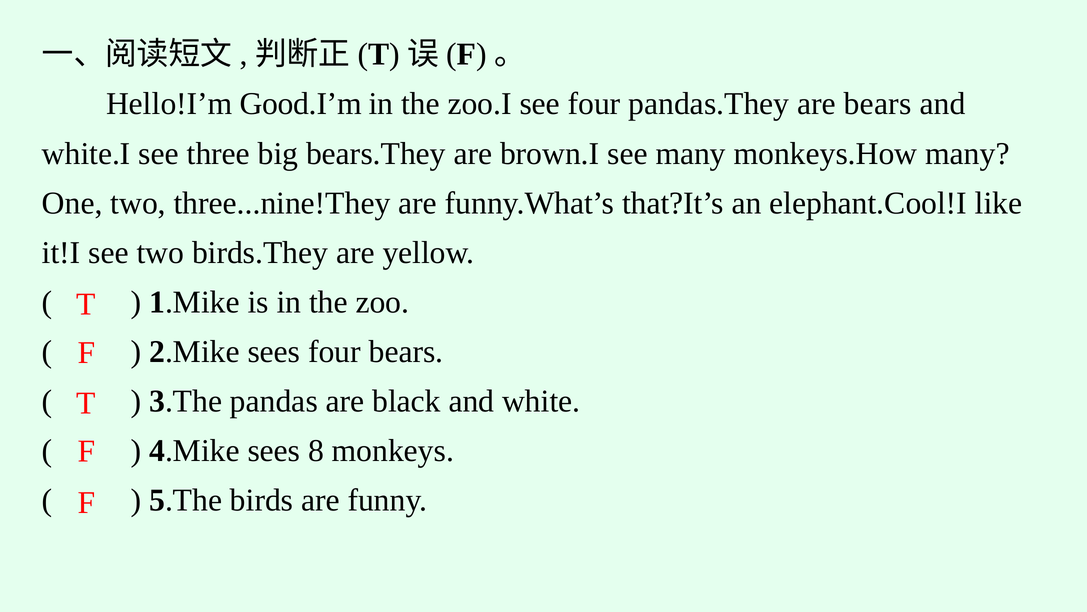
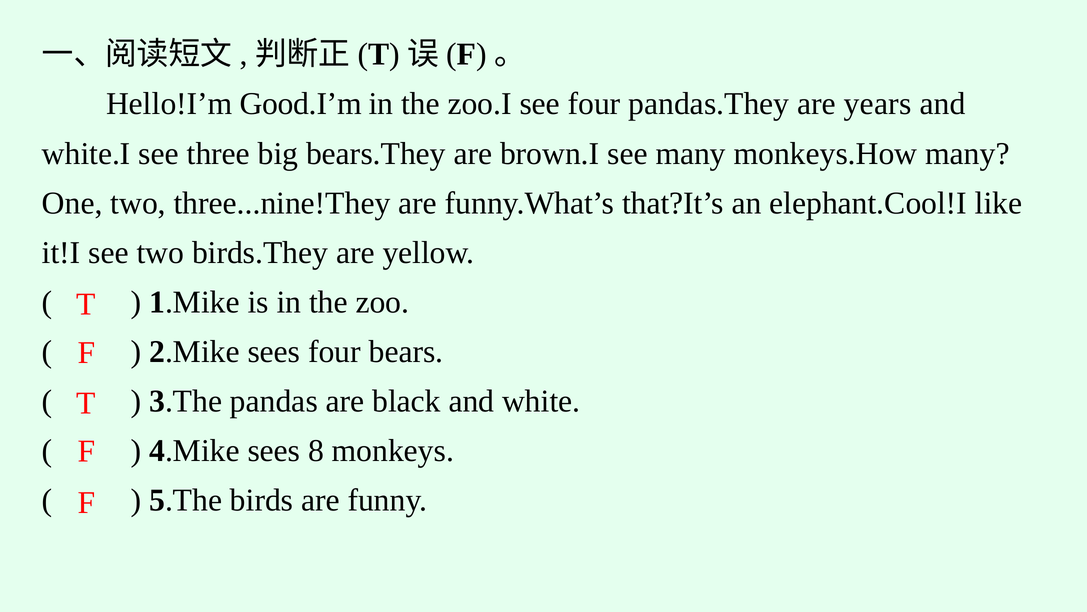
are bears: bears -> years (878, 104)
